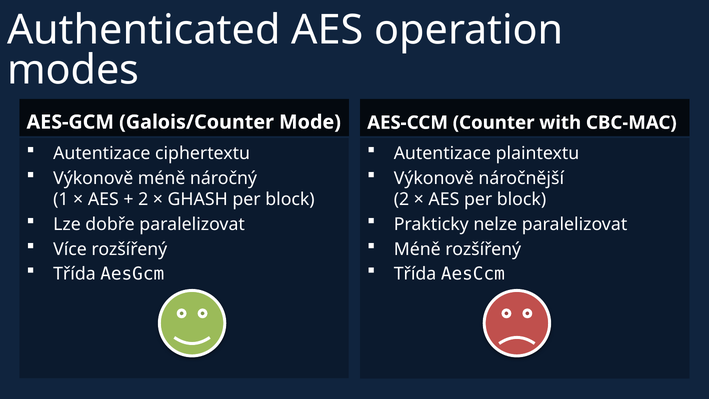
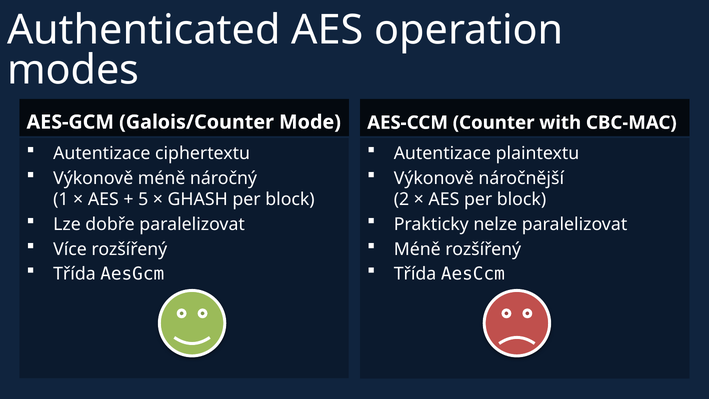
2: 2 -> 5 (143, 199)
